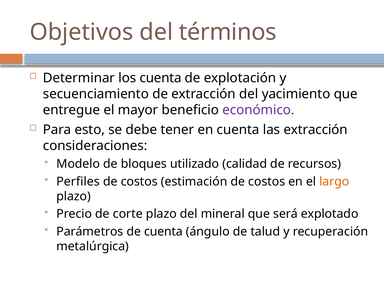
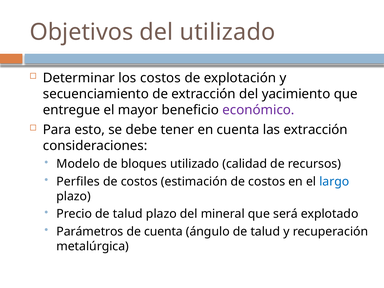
del términos: términos -> utilizado (227, 32)
los cuenta: cuenta -> costos (160, 78)
largo colour: orange -> blue (334, 182)
Precio de corte: corte -> talud (128, 214)
